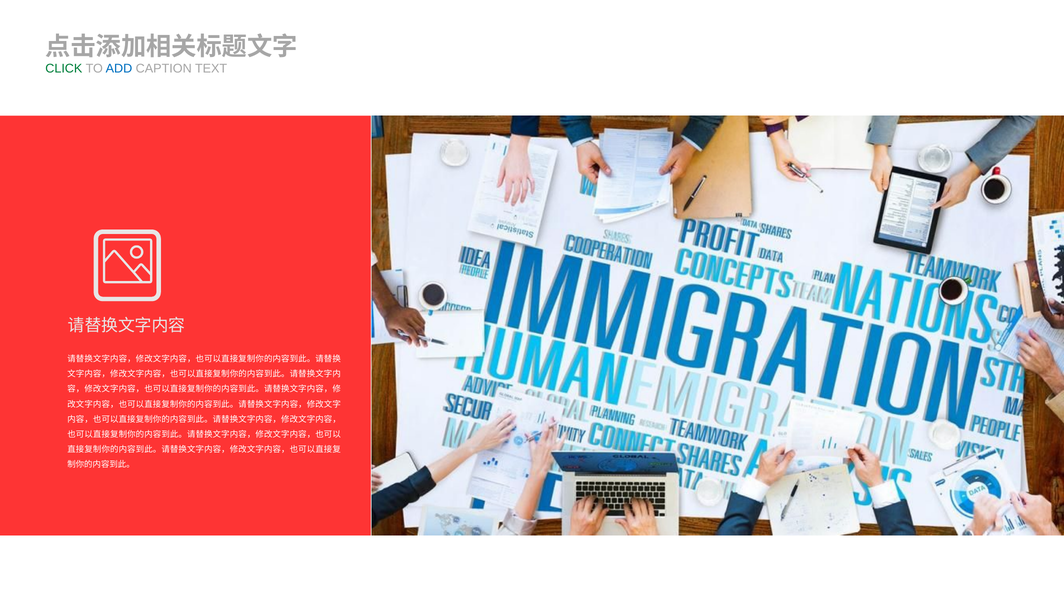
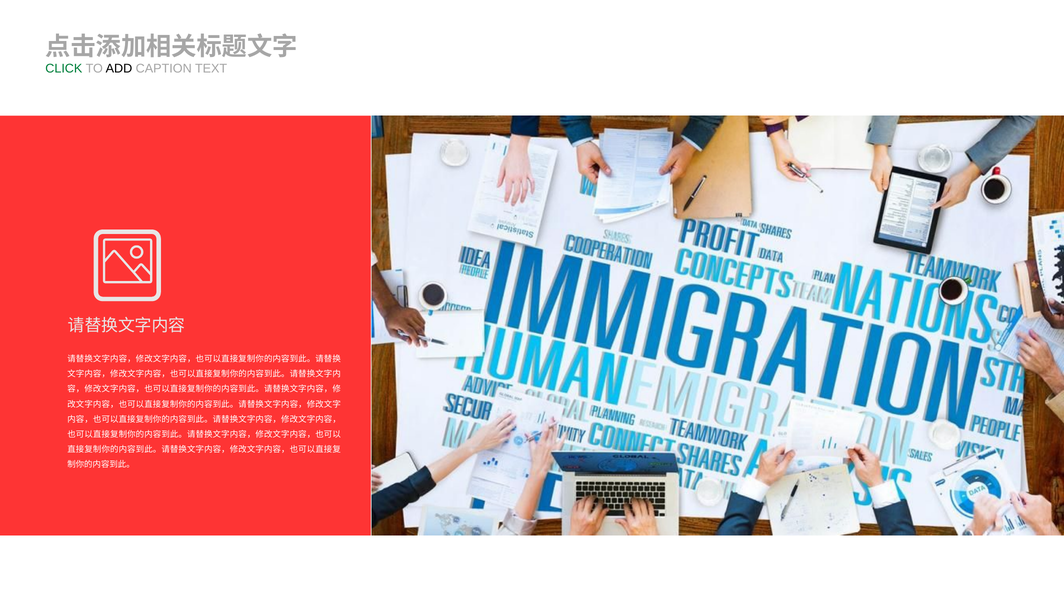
ADD colour: blue -> black (119, 69)
